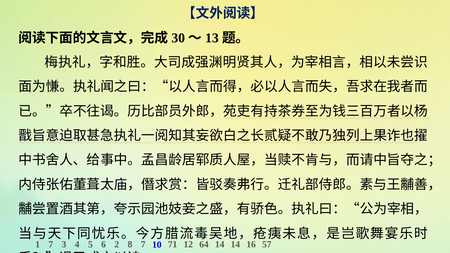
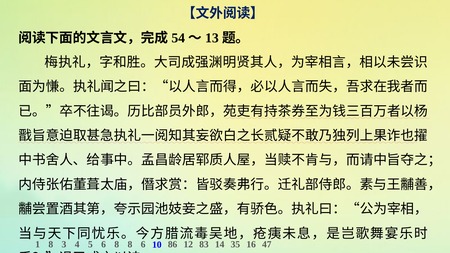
30: 30 -> 54 (178, 38)
1 7: 7 -> 8 (51, 245)
6 2: 2 -> 8 (117, 245)
8 7: 7 -> 6 (143, 245)
71: 71 -> 86 (173, 245)
64: 64 -> 83 (204, 245)
14 14: 14 -> 35 (235, 245)
57: 57 -> 47 (267, 245)
